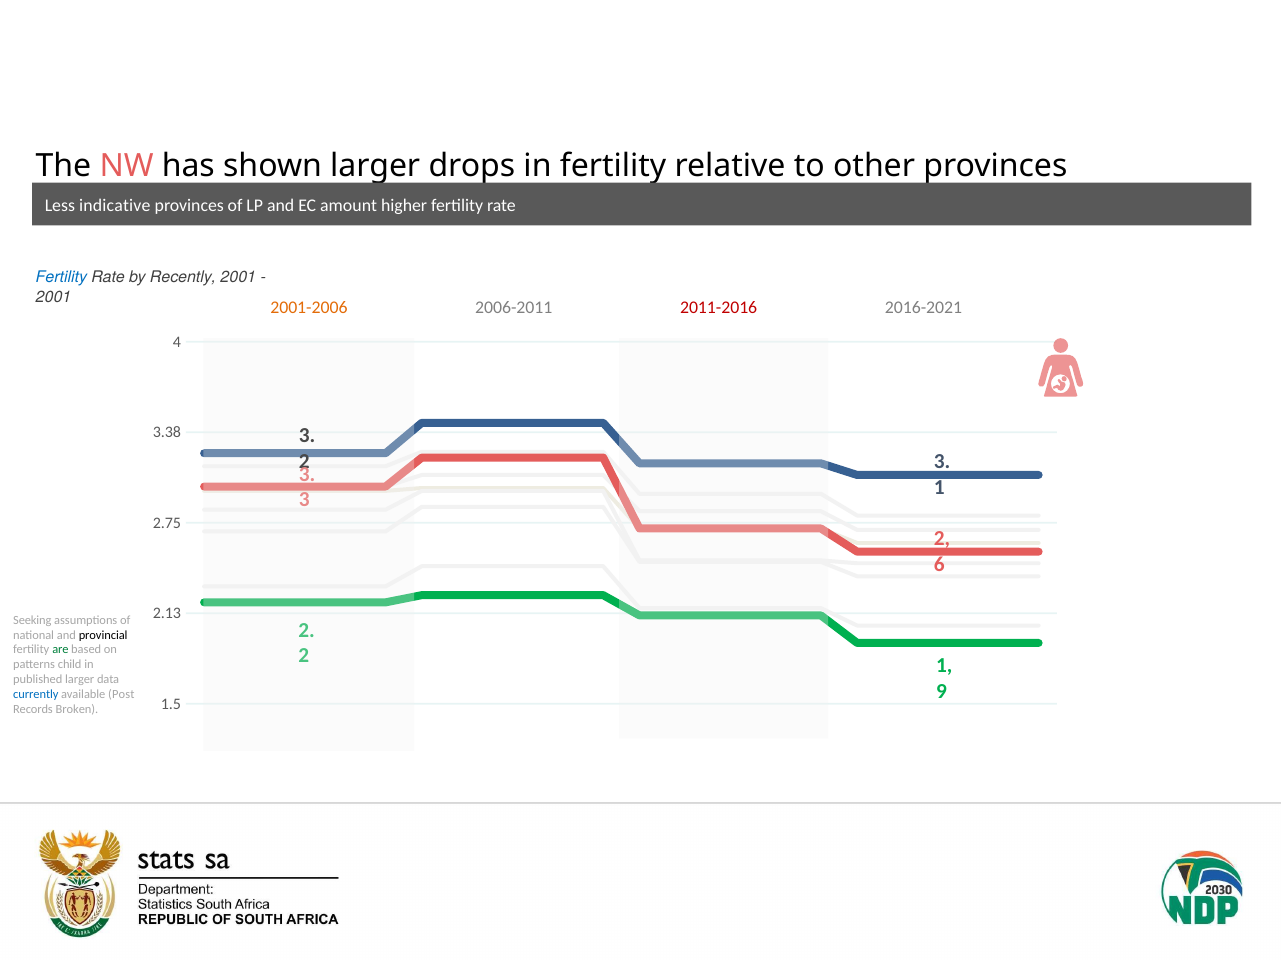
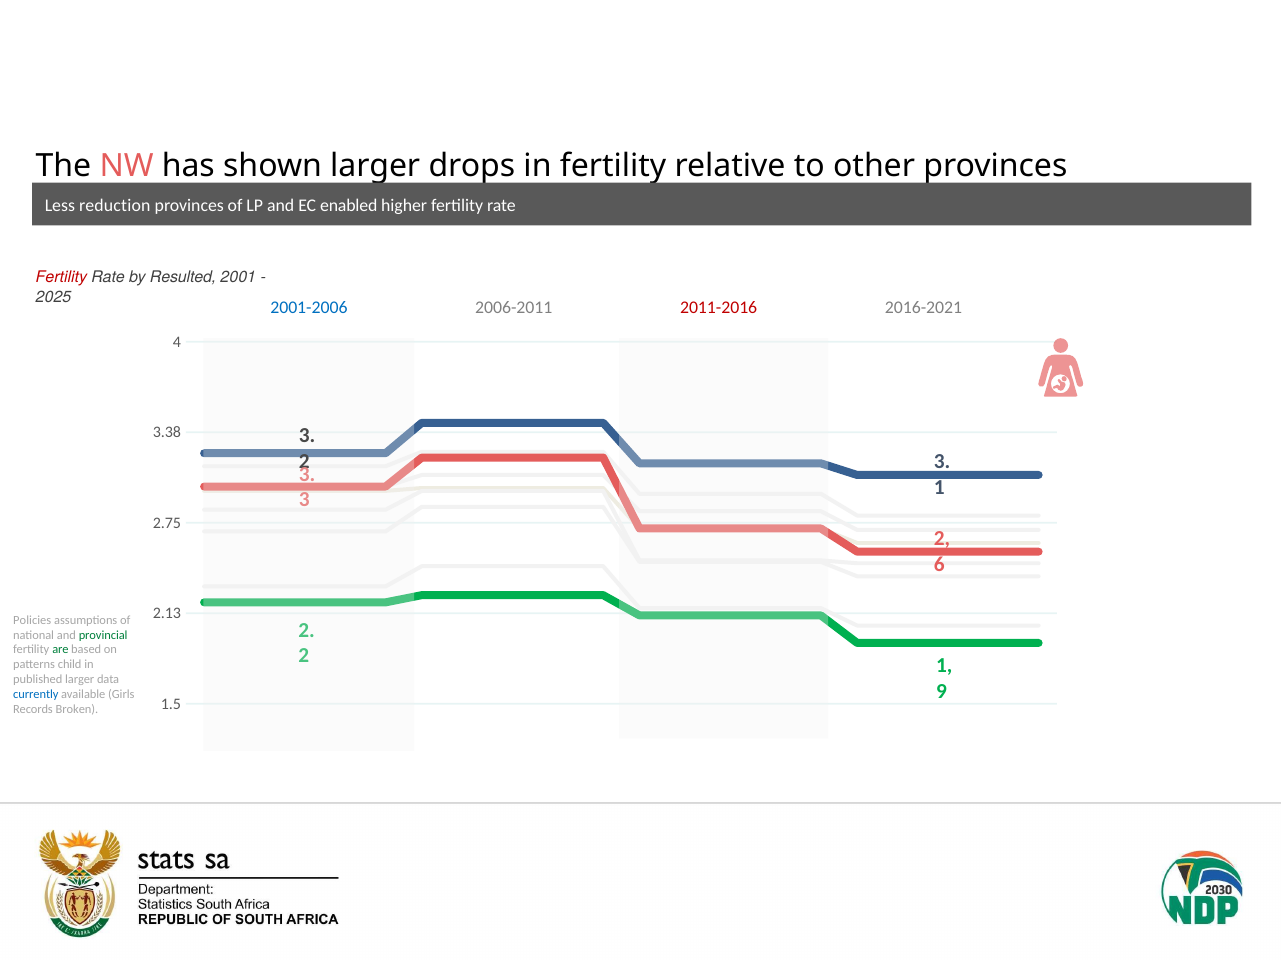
indicative: indicative -> reduction (115, 206)
amount: amount -> enabled (349, 206)
Fertility colour: blue -> red (61, 278)
Recently: Recently -> Resulted (183, 278)
2001: 2001 -> 2025 (54, 297)
2001-2006 colour: orange -> blue (309, 308)
Seeking: Seeking -> Policies (32, 621)
provincial colour: black -> green (103, 635)
Post: Post -> Girls (121, 695)
